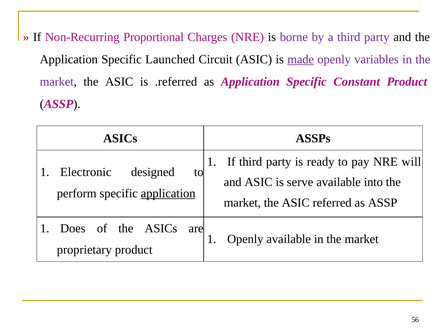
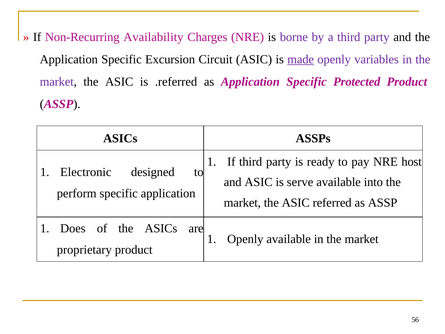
Proportional: Proportional -> Availability (153, 37)
Launched: Launched -> Excursion (170, 59)
Constant: Constant -> Protected (357, 82)
will: will -> host (412, 162)
application underline: present -> none (168, 193)
